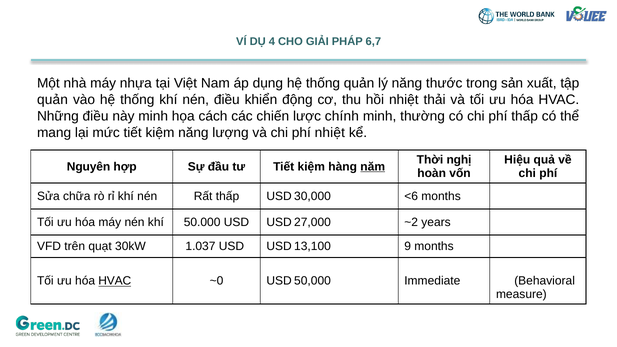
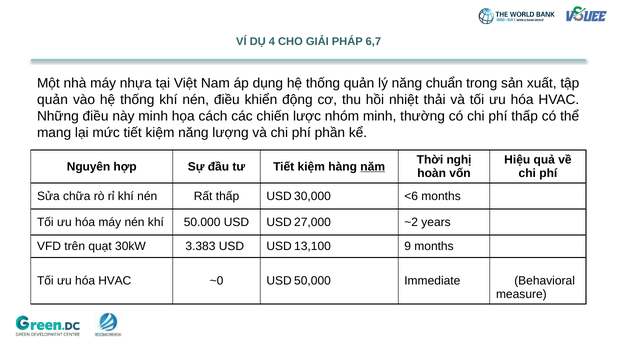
thước: thước -> chuẩn (444, 83)
chính: chính -> nhóm (342, 116)
phí nhiệt: nhiệt -> phần (330, 133)
1.037: 1.037 -> 3.383 (200, 246)
HVAC underline: present -> none (115, 281)
